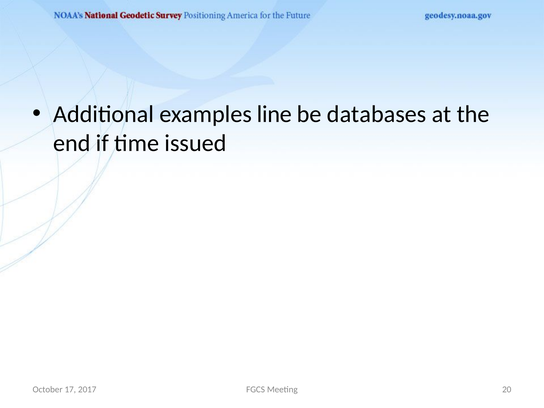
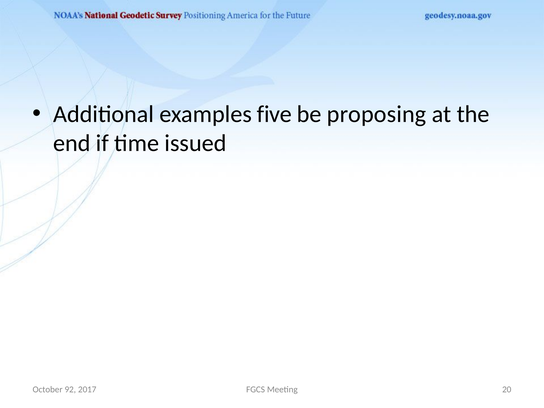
line: line -> five (274, 114)
databases: databases -> proposing (377, 114)
17: 17 -> 92 (70, 390)
